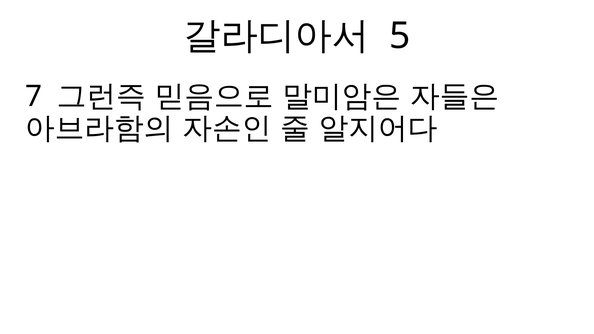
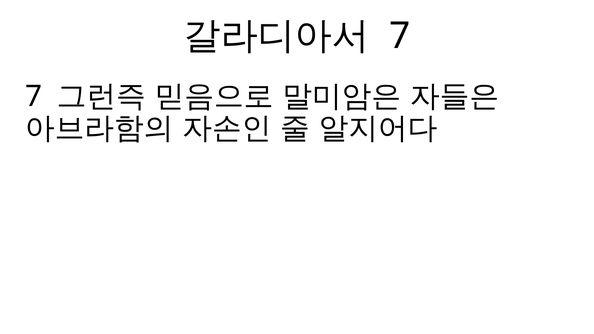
5: 5 -> 7 (400, 36)
